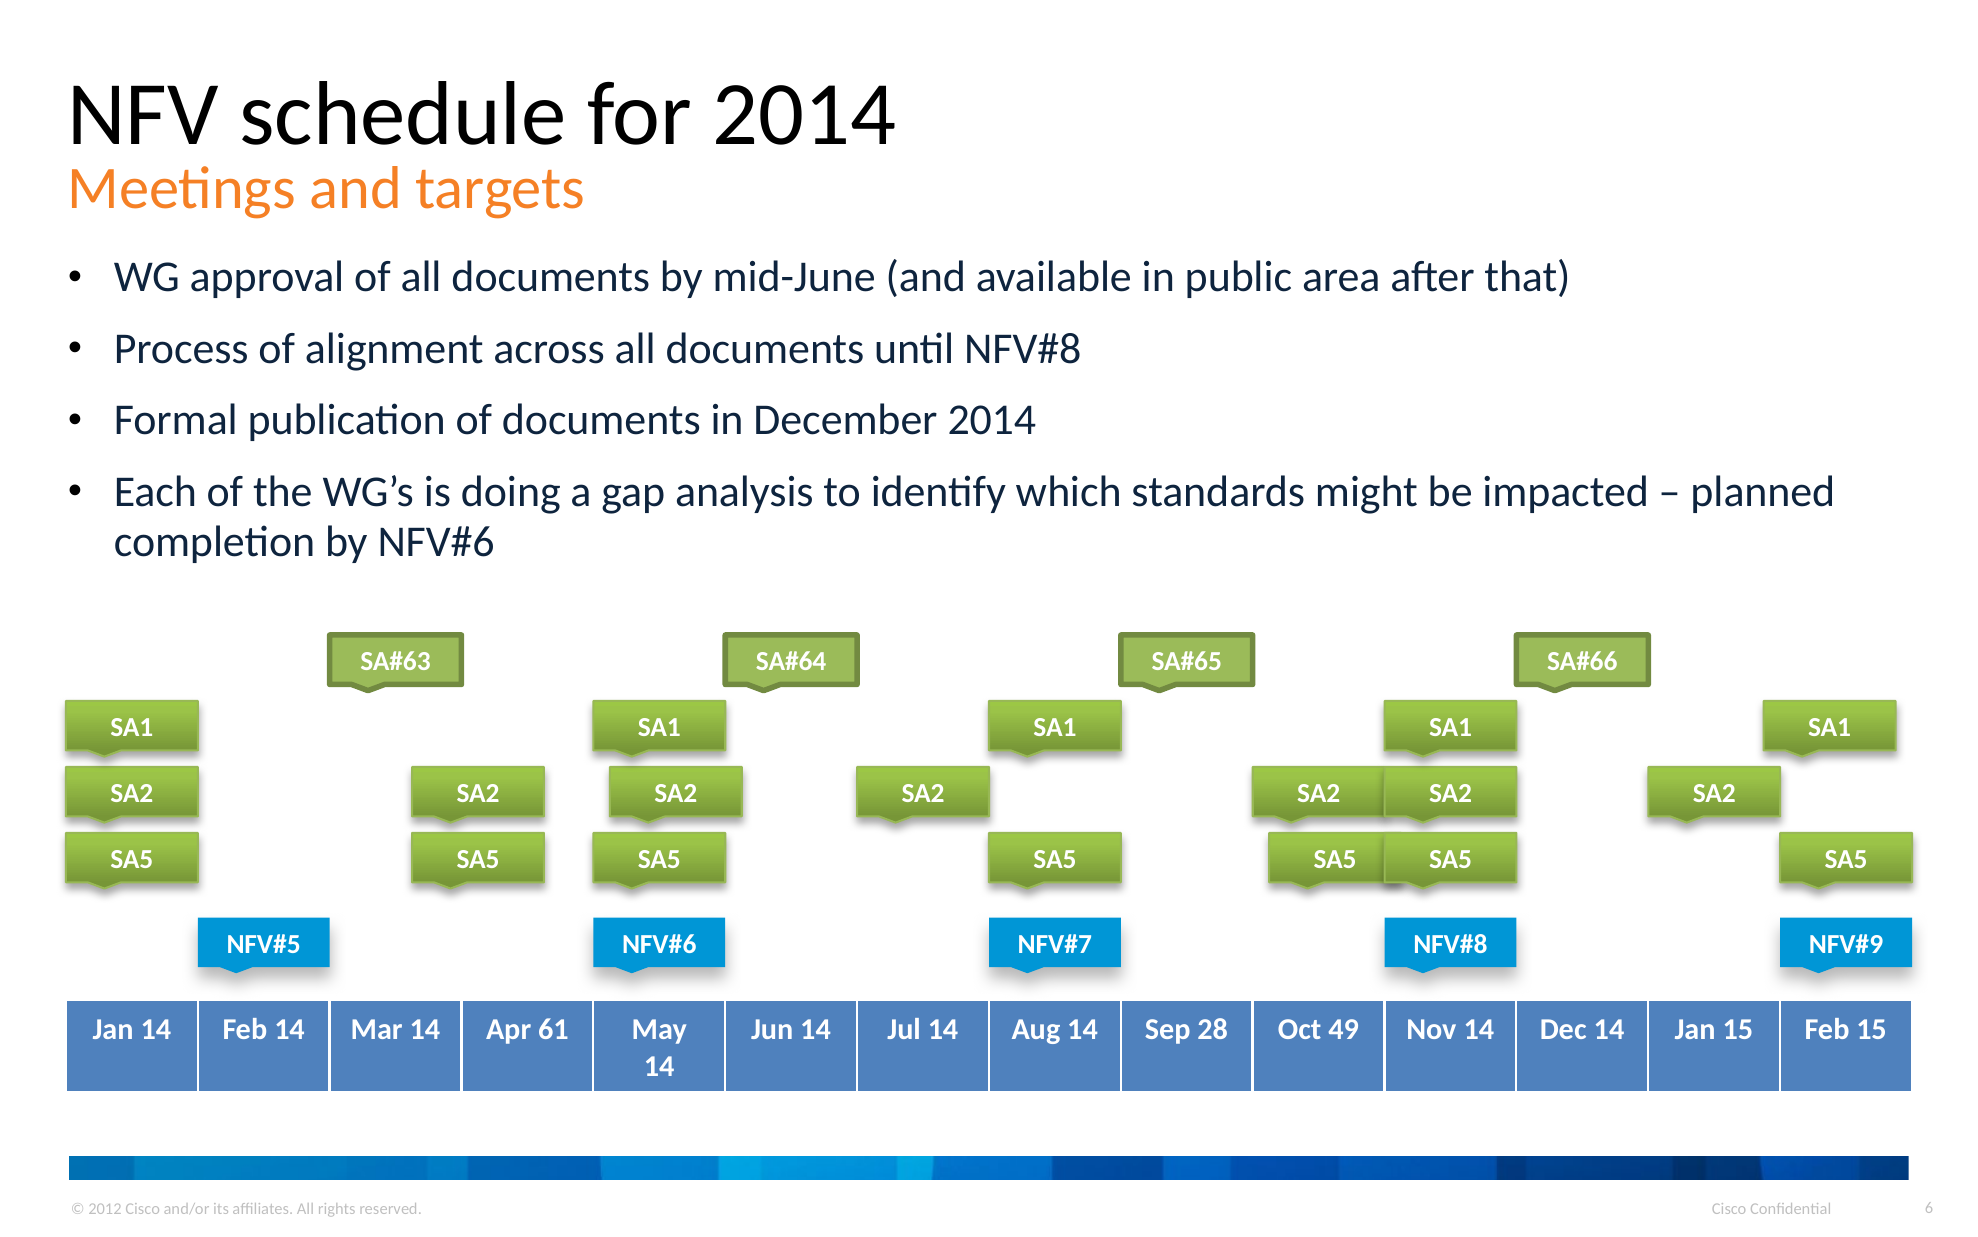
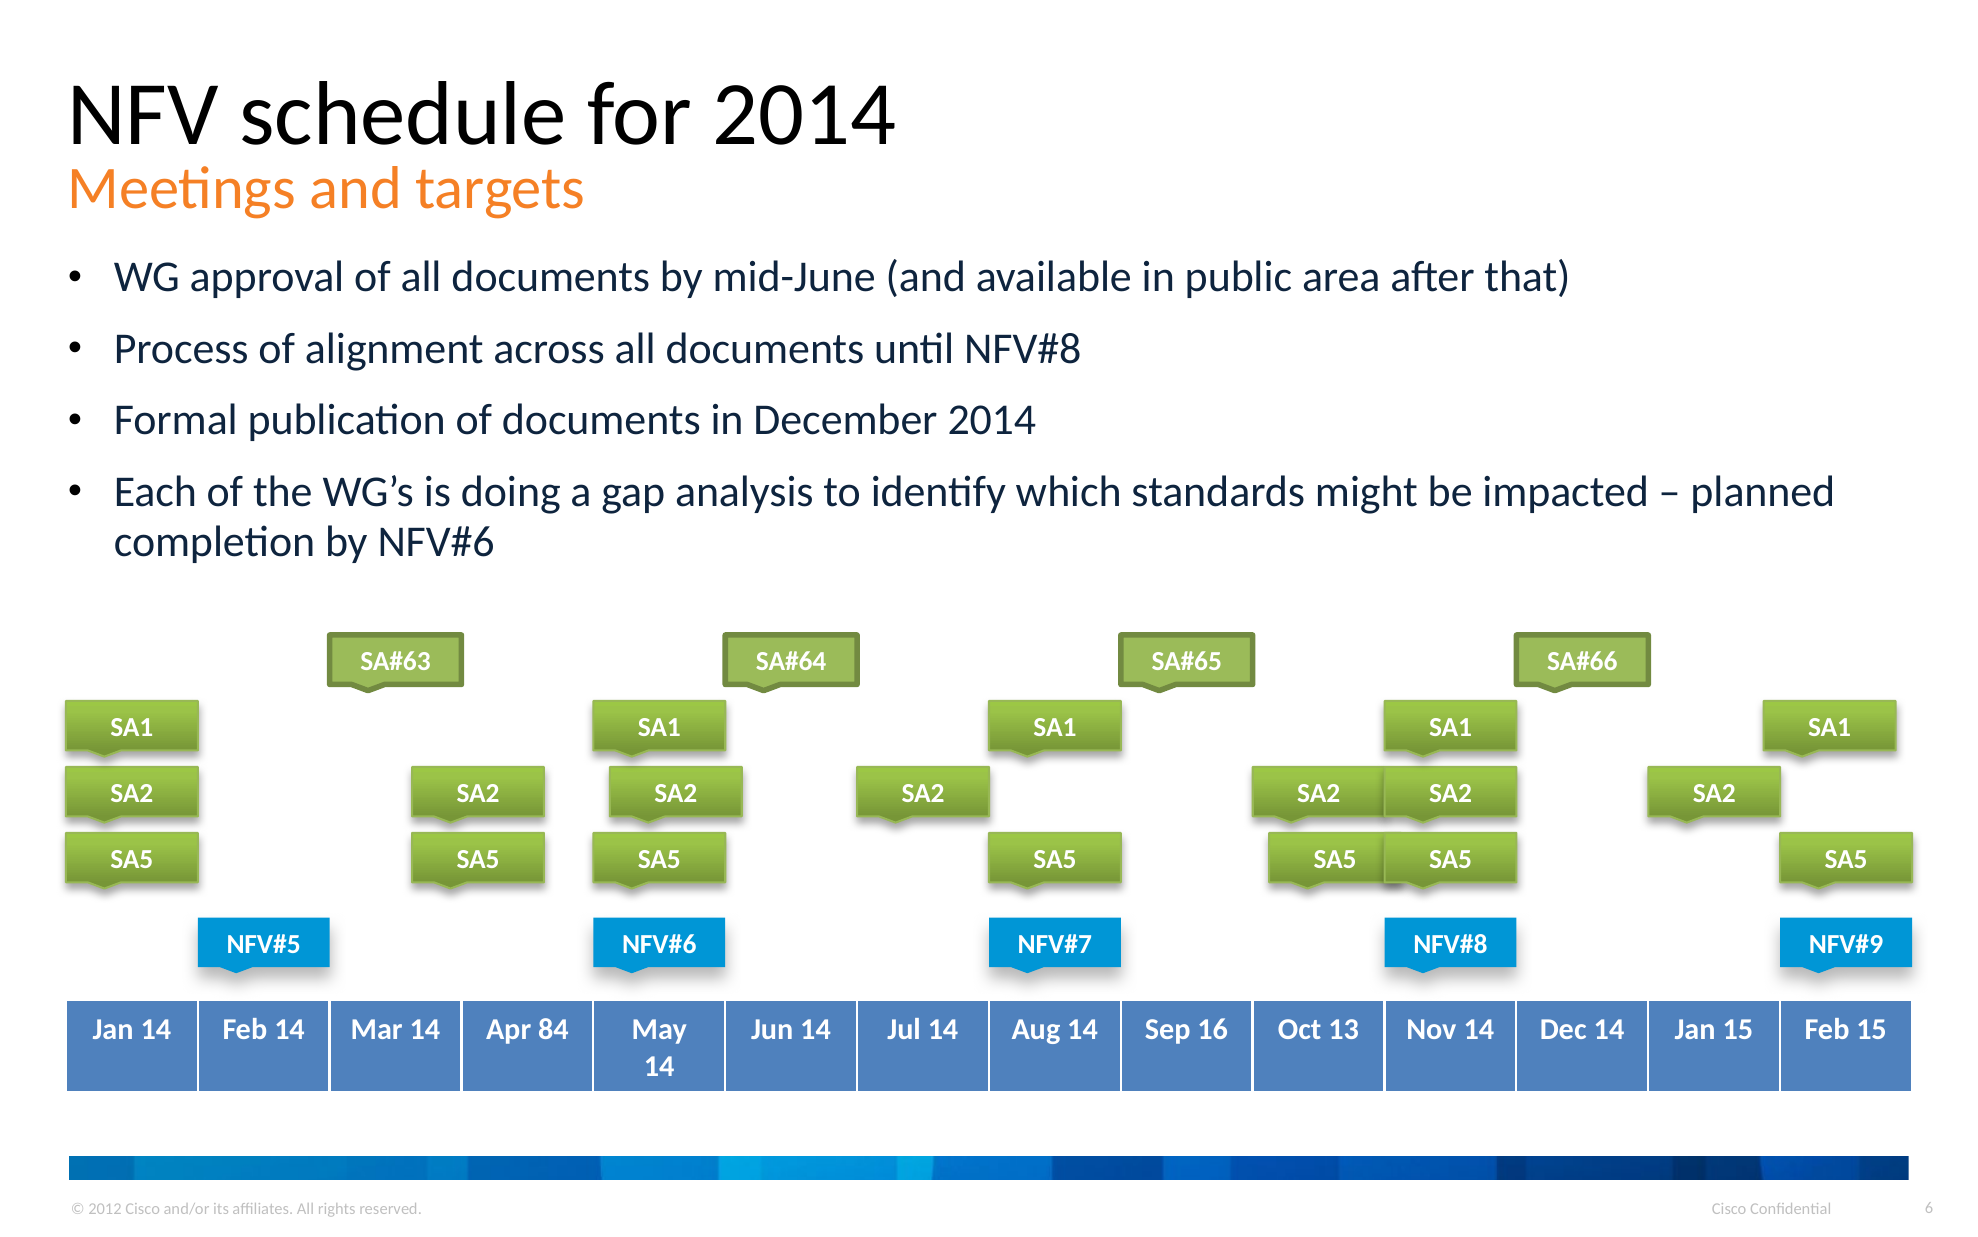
61: 61 -> 84 (553, 1028)
28: 28 -> 16 (1213, 1028)
49: 49 -> 13 (1344, 1028)
